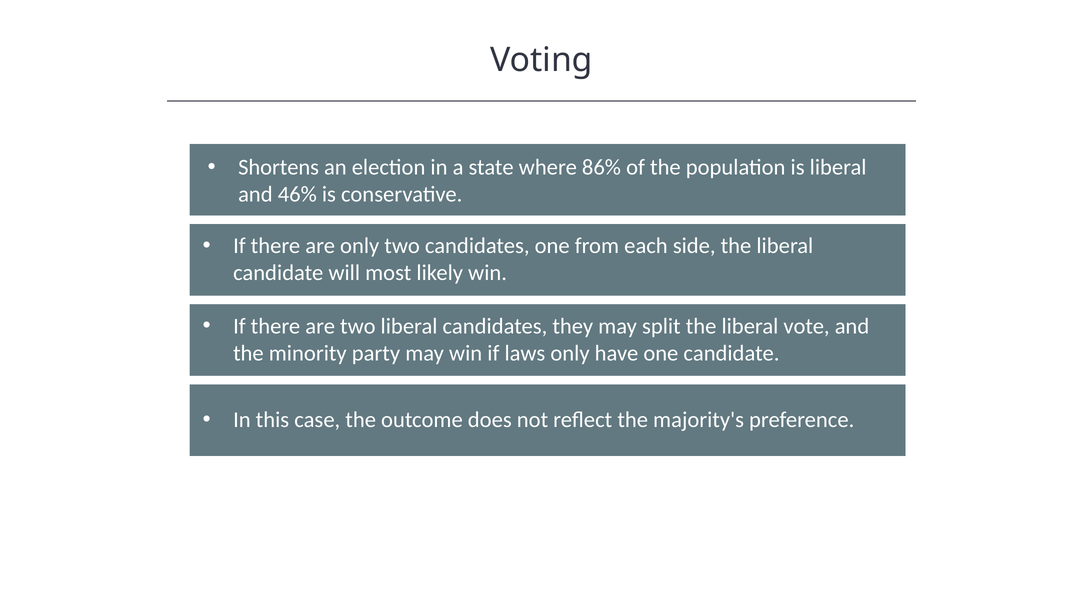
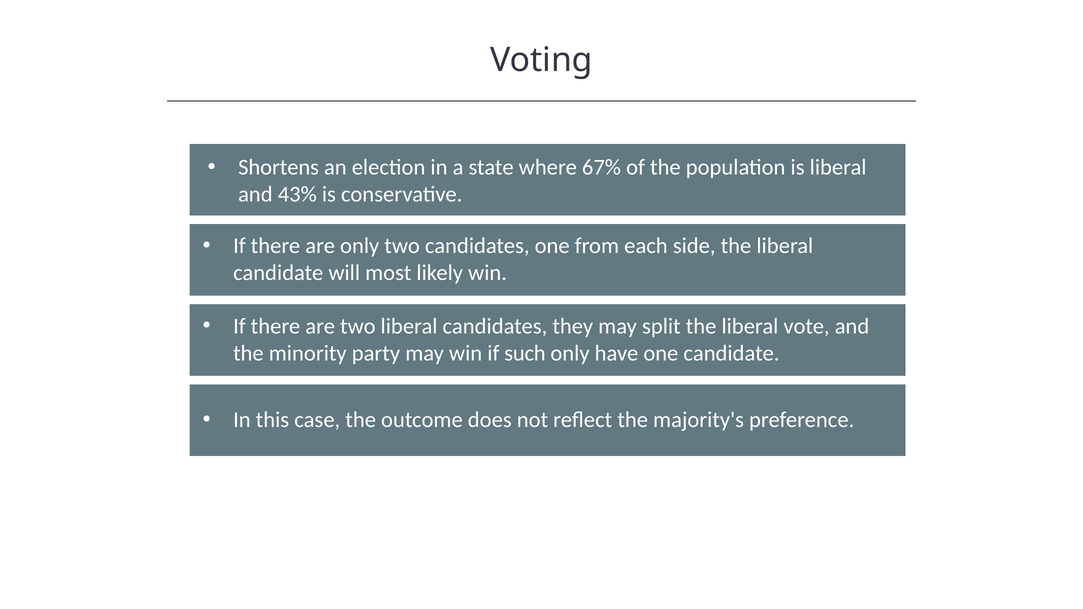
86%: 86% -> 67% (601, 167)
46%: 46% -> 43% (297, 194)
laws: laws -> such (525, 353)
